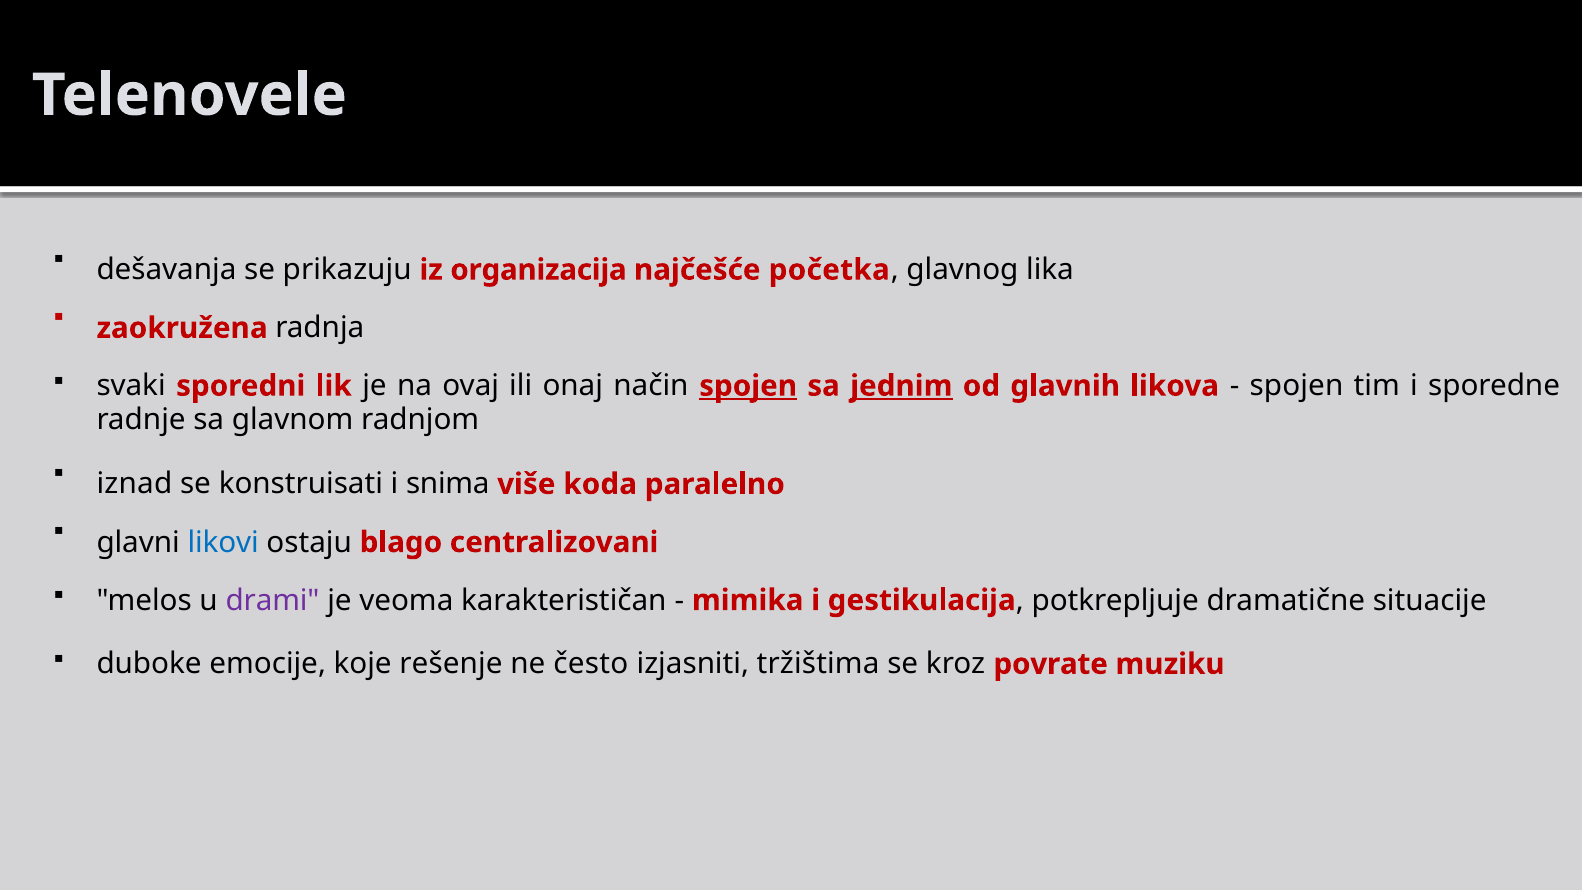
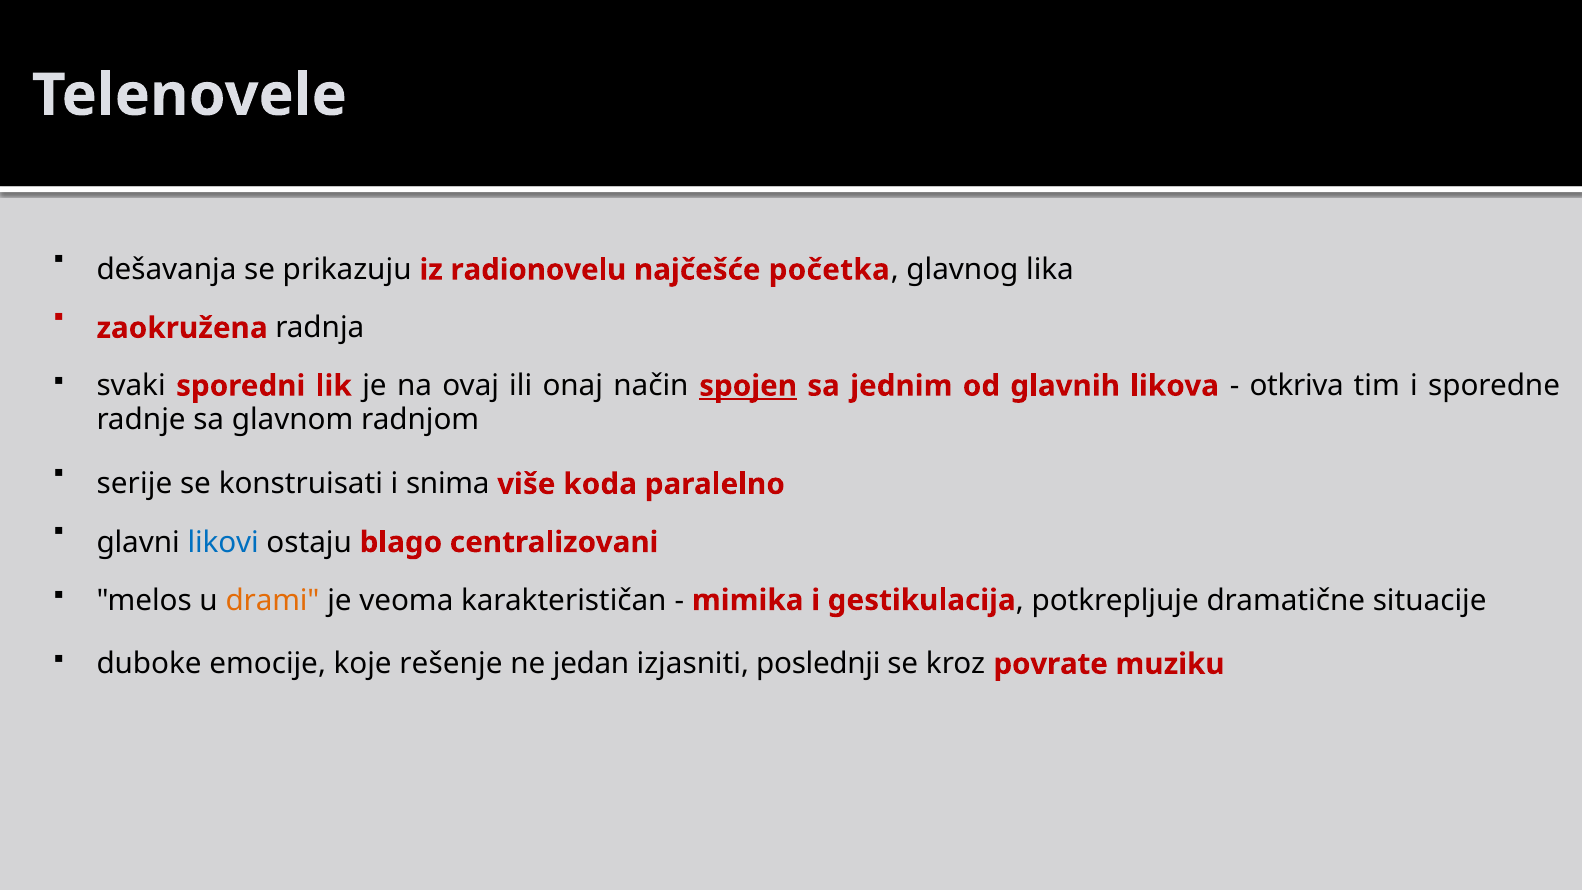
organizacija: organizacija -> radionovelu (538, 270)
jednim underline: present -> none (901, 386)
spojen: spojen -> otkriva (1297, 386)
iznad: iznad -> serije (134, 484)
drami colour: purple -> orange (273, 600)
često: često -> jedan (591, 664)
tržištima: tržištima -> poslednji (818, 664)
